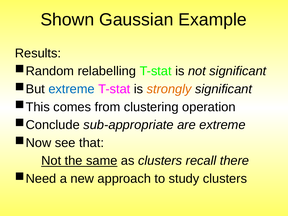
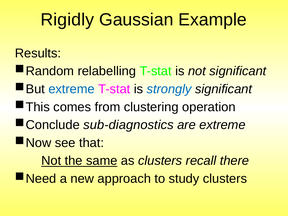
Shown: Shown -> Rigidly (67, 20)
strongly colour: orange -> blue (169, 89)
sub-appropriate: sub-appropriate -> sub-diagnostics (129, 125)
